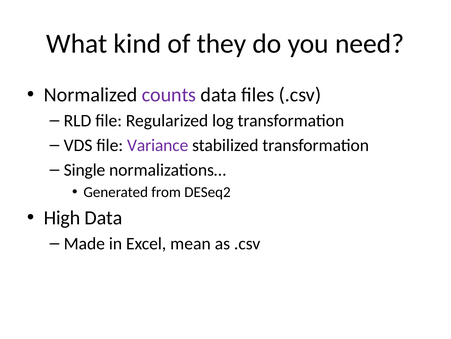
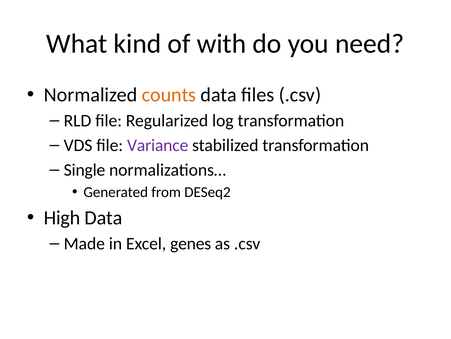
they: they -> with (222, 44)
counts colour: purple -> orange (169, 95)
mean: mean -> genes (191, 243)
